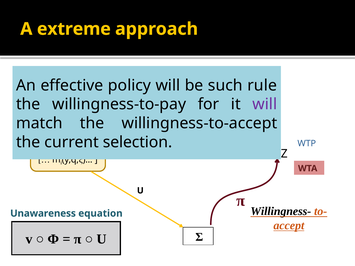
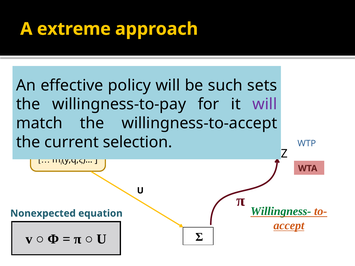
rule: rule -> sets (262, 85)
Willingness- colour: black -> green (281, 212)
Unawareness: Unawareness -> Nonexpected (43, 214)
